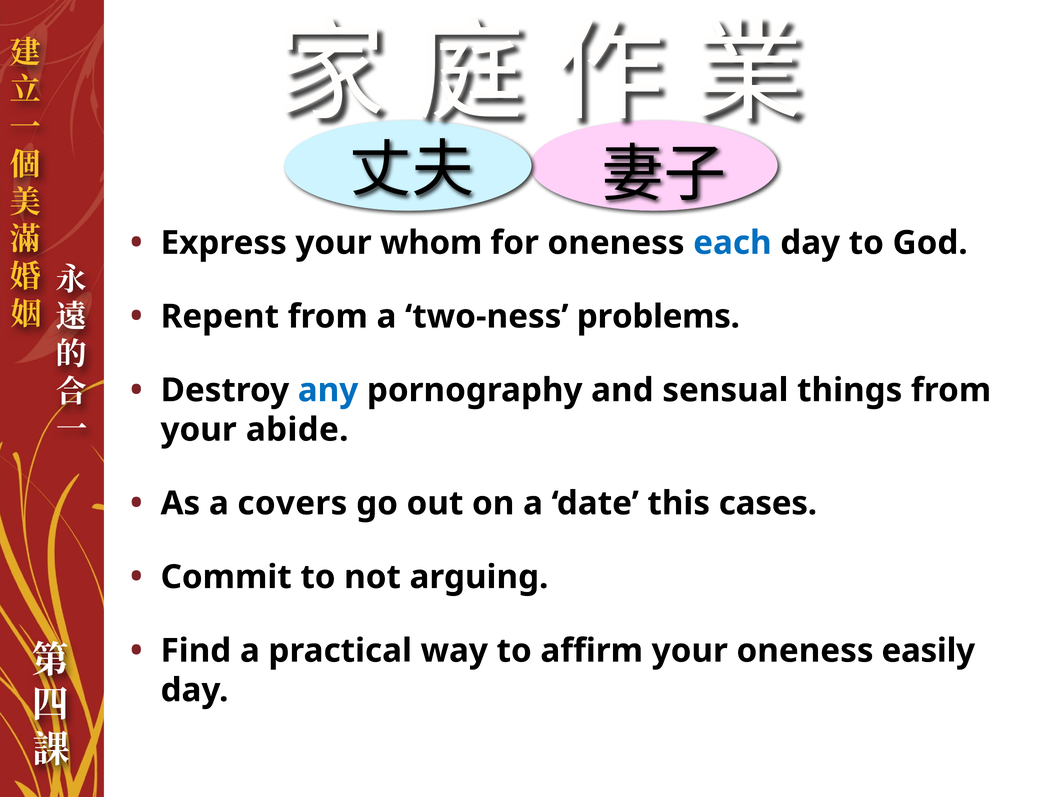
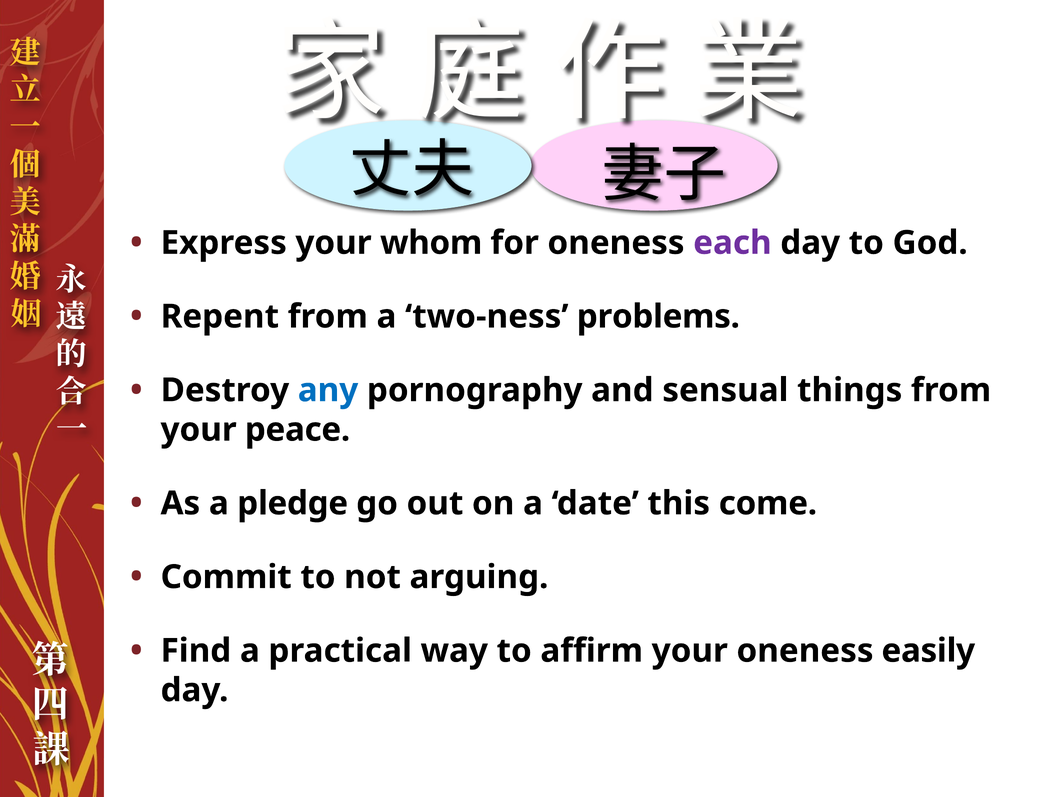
each colour: blue -> purple (732, 243)
abide: abide -> peace (298, 430)
covers: covers -> pledge (293, 504)
cases: cases -> come (768, 504)
